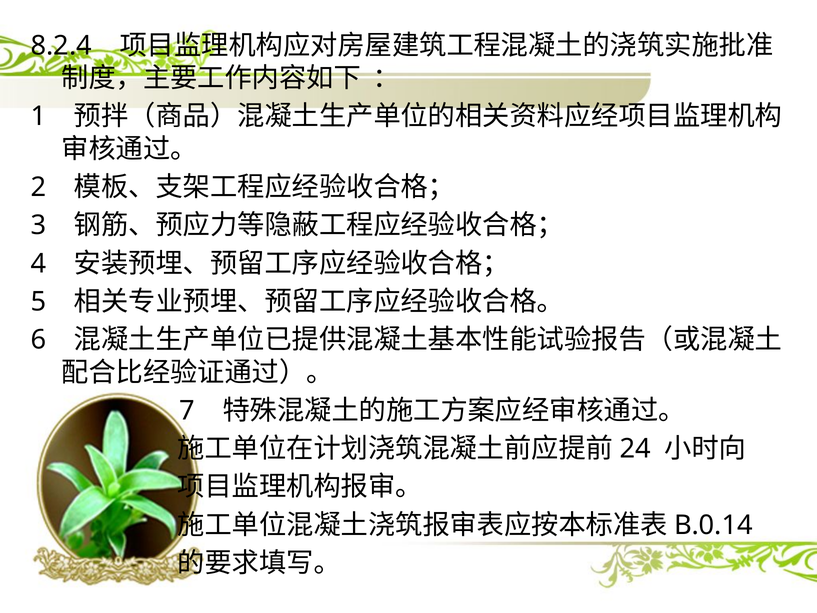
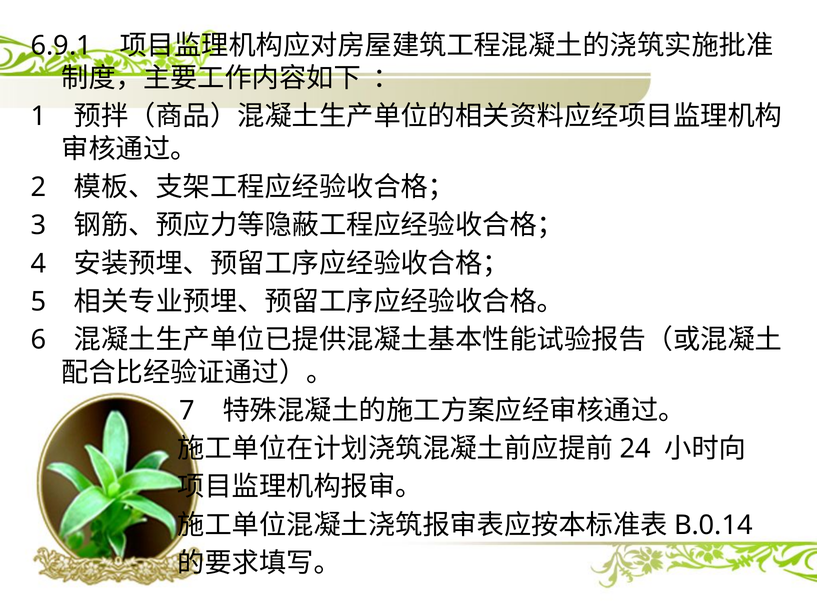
8.2.4: 8.2.4 -> 6.9.1 (61, 46)
